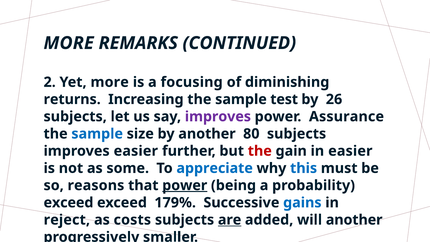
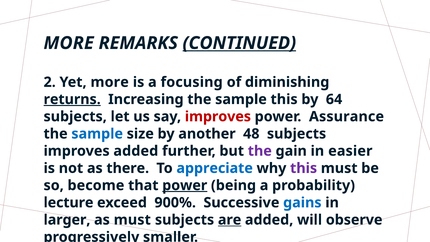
CONTINUED underline: none -> present (239, 43)
returns underline: none -> present (72, 99)
sample test: test -> this (284, 99)
26: 26 -> 64 (334, 99)
improves colour: purple -> red (218, 116)
80: 80 -> 48 (251, 134)
improves easier: easier -> added (136, 151)
the colour: red -> purple (260, 151)
some: some -> there (128, 168)
this colour: blue -> purple (304, 168)
reasons: reasons -> become (96, 185)
exceed: exceed -> lecture (68, 203)
179%: 179% -> 900% (175, 203)
reject: reject -> larger (67, 220)
as costs: costs -> must (132, 220)
will another: another -> observe (354, 220)
